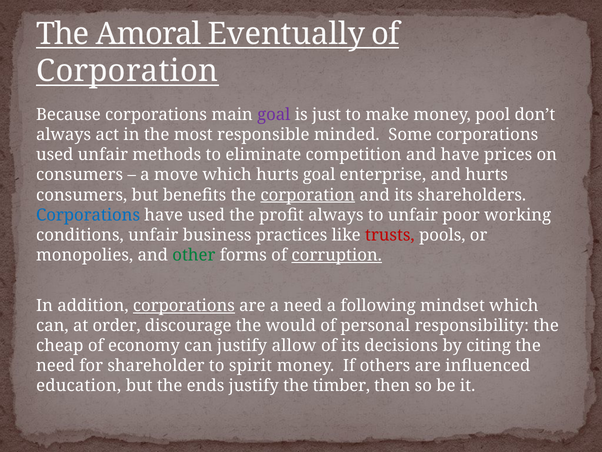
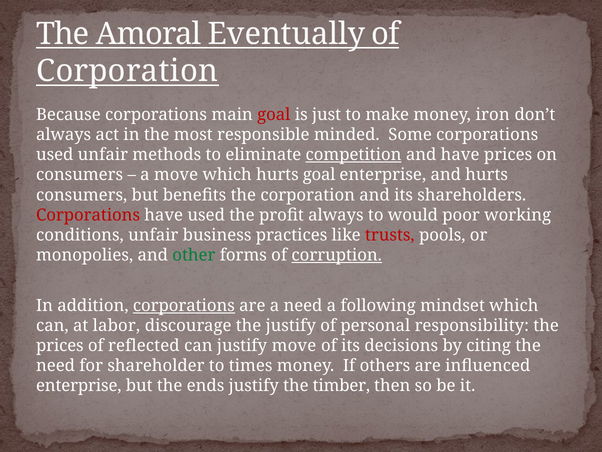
goal colour: purple -> red (274, 114)
pool: pool -> iron (493, 114)
competition underline: none -> present (354, 155)
corporation underline: present -> none (308, 195)
Corporations colour: blue -> red (88, 215)
to unfair: unfair -> would (413, 215)
order: order -> labor (116, 325)
the would: would -> justify (291, 325)
cheap: cheap -> prices (60, 345)
economy: economy -> reflected (144, 345)
justify allow: allow -> move (294, 345)
spirit: spirit -> times (251, 365)
education: education -> enterprise (79, 386)
